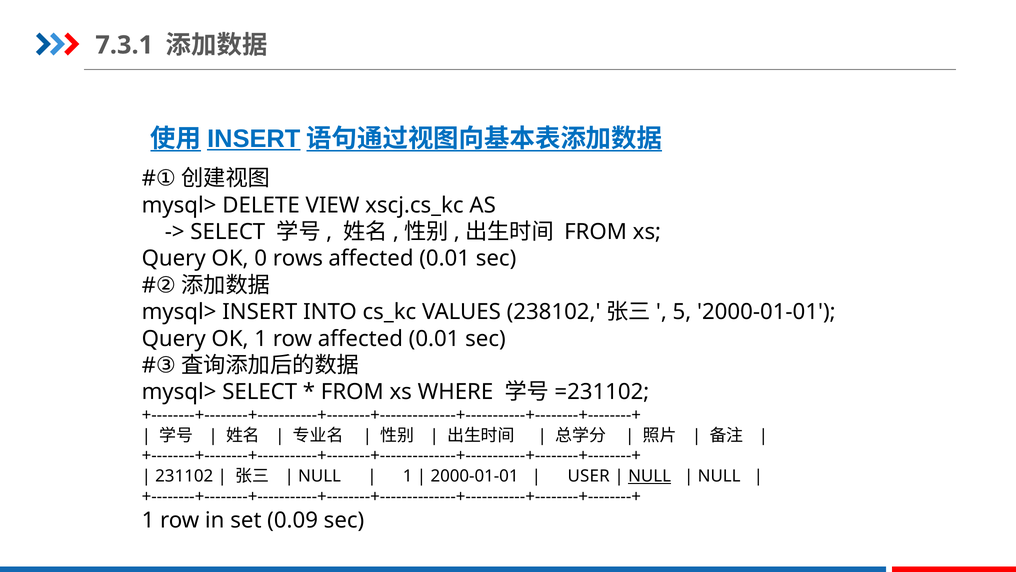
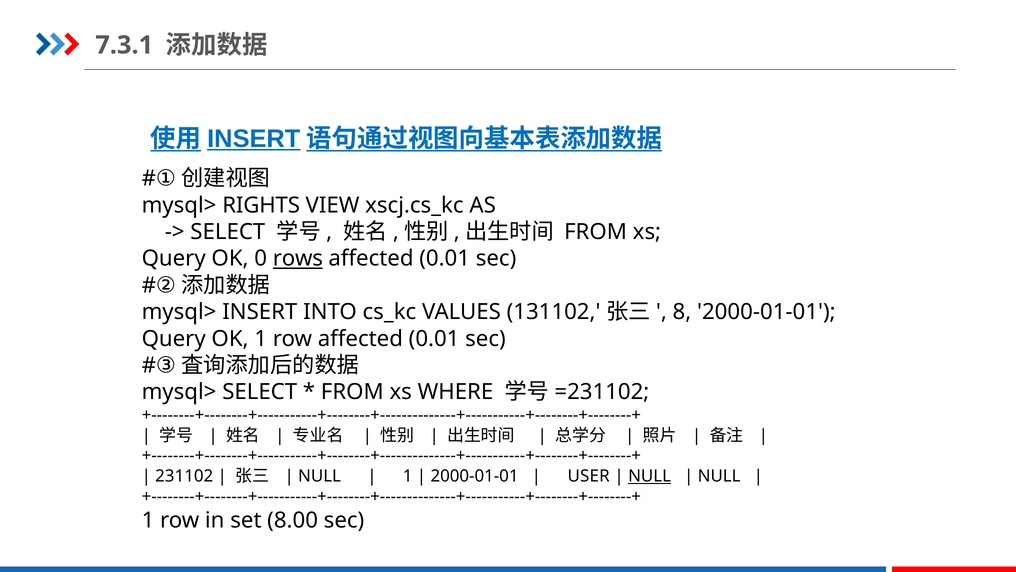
DELETE: DELETE -> RIGHTS (261, 205)
rows underline: none -> present (298, 259)
238102: 238102 -> 131102 (554, 312)
5: 5 -> 8 (682, 312)
0.09: 0.09 -> 8.00 (293, 520)
